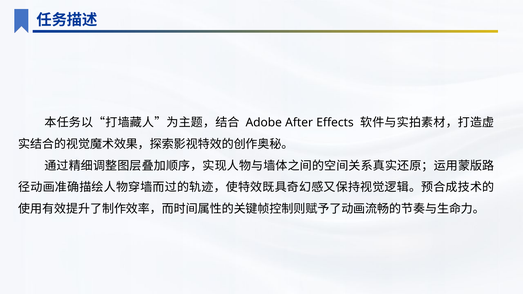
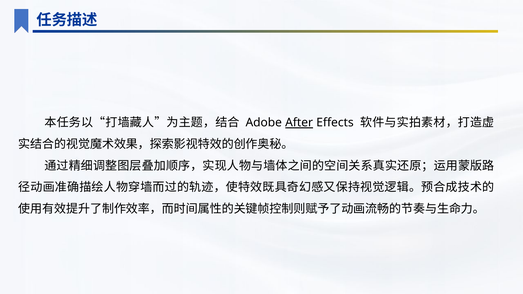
After underline: none -> present (299, 123)
